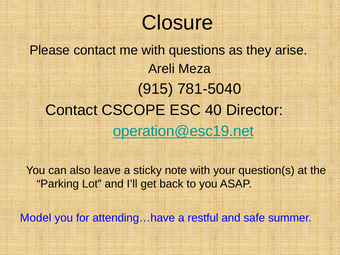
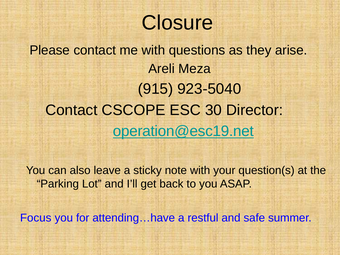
781-5040: 781-5040 -> 923-5040 (209, 89)
40: 40 -> 30 (213, 110)
Model: Model -> Focus (36, 218)
